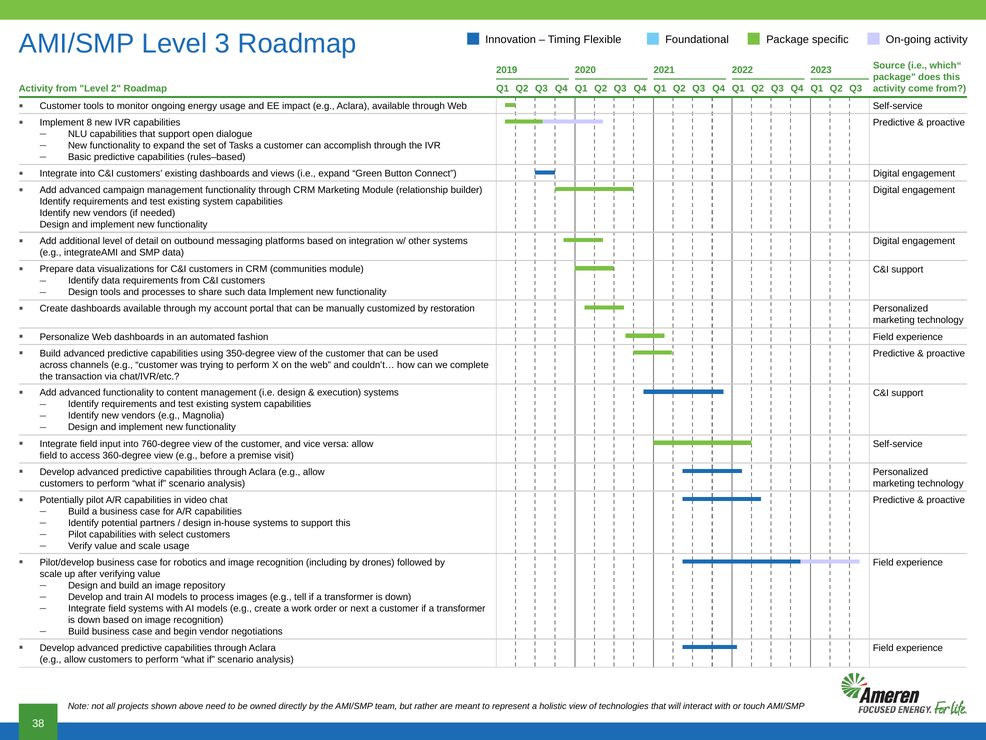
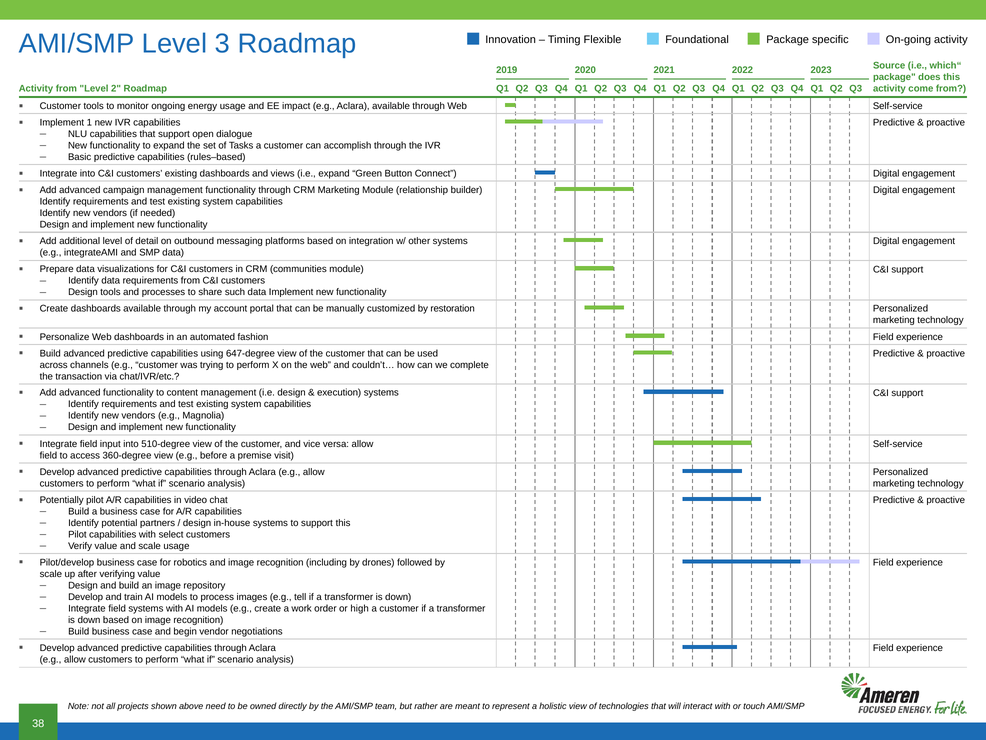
8: 8 -> 1 (89, 123)
350-degree: 350-degree -> 647-degree (250, 353)
760-degree: 760-degree -> 510-degree (166, 444)
next: next -> high (360, 608)
